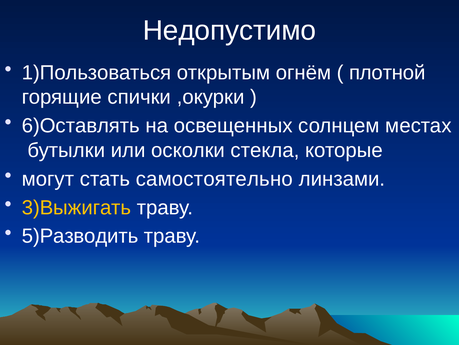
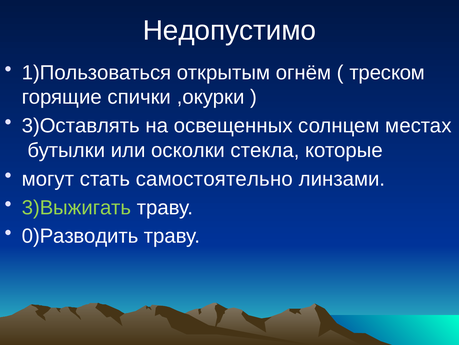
плотной: плотной -> треском (387, 72)
6)Оставлять: 6)Оставлять -> 3)Оставлять (81, 126)
3)Выжигать colour: yellow -> light green (76, 207)
5)Разводить: 5)Разводить -> 0)Разводить (80, 236)
